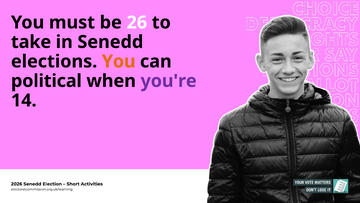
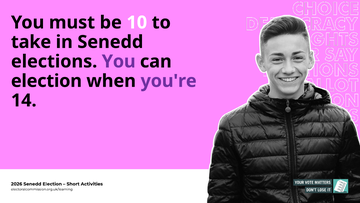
26: 26 -> 10 (137, 22)
You colour: orange -> purple (119, 61)
political: political -> election (46, 81)
